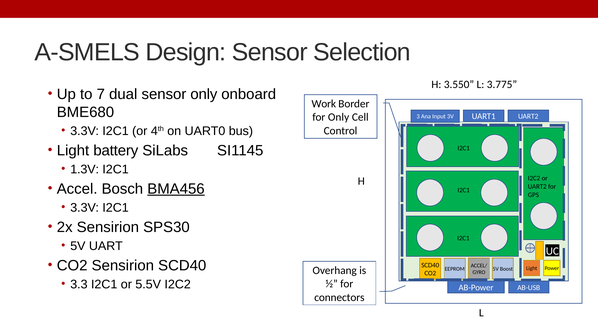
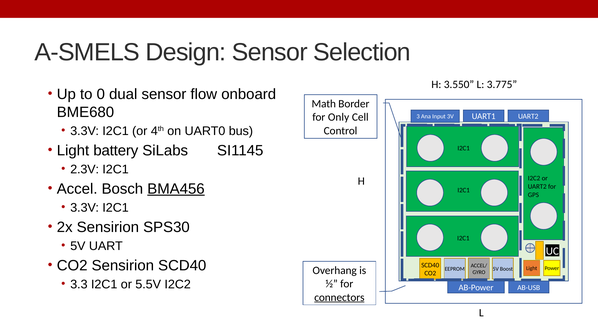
7: 7 -> 0 (101, 94)
sensor only: only -> flow (204, 94)
Work: Work -> Math (324, 104)
1.3V: 1.3V -> 2.3V (85, 169)
connectors underline: none -> present (339, 298)
